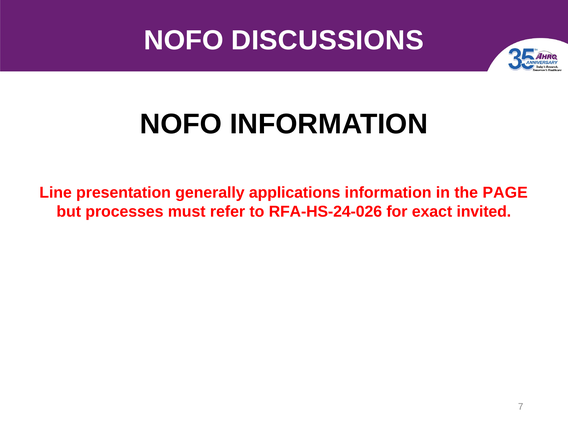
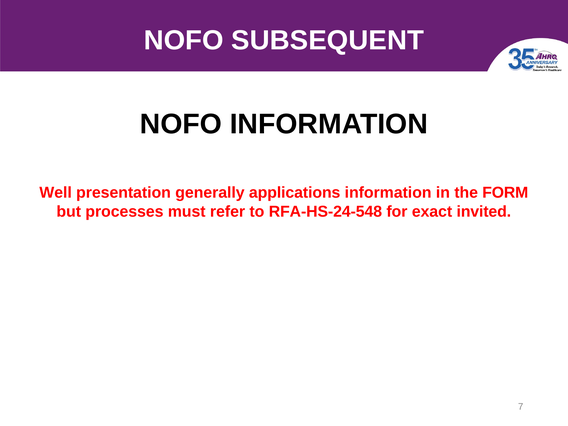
DISCUSSIONS: DISCUSSIONS -> SUBSEQUENT (328, 40)
Line: Line -> Well (56, 193)
PAGE: PAGE -> FORM (505, 193)
RFA-HS-24-026: RFA-HS-24-026 -> RFA-HS-24-548 (325, 212)
